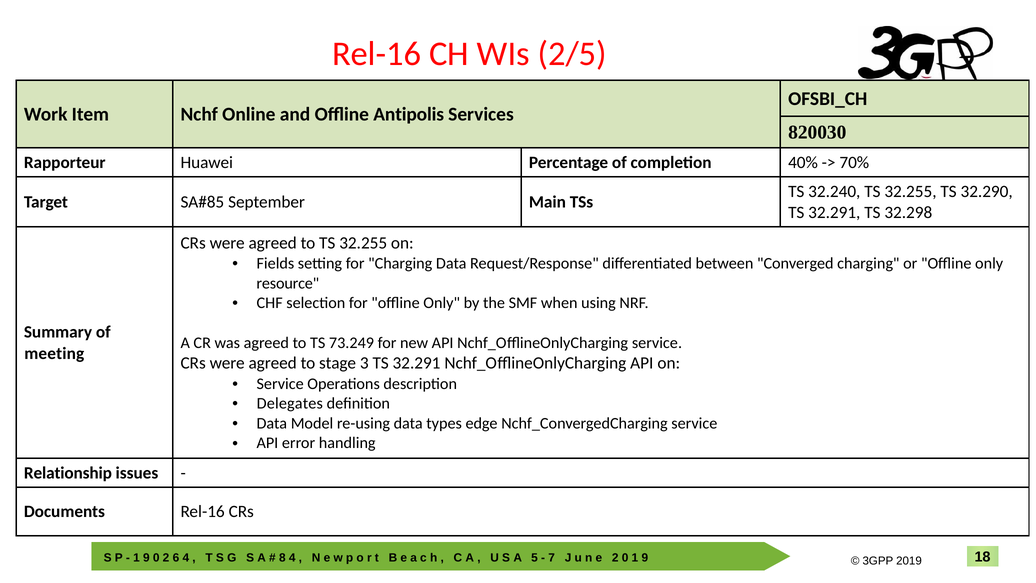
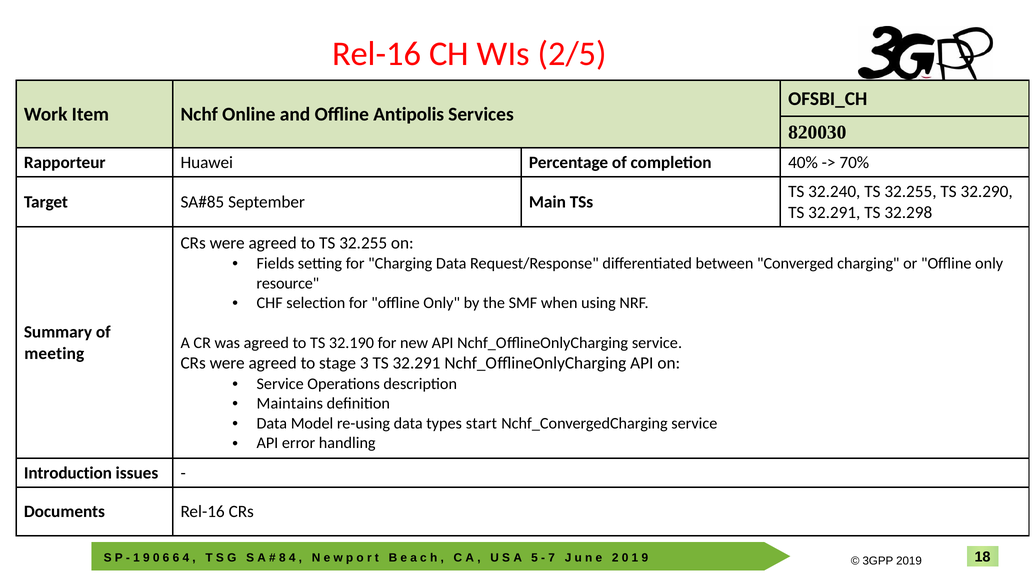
73.249: 73.249 -> 32.190 (352, 343)
Delegates: Delegates -> Maintains (290, 403)
edge: edge -> start (481, 423)
Relationship: Relationship -> Introduction (68, 473)
2: 2 -> 6 (166, 558)
